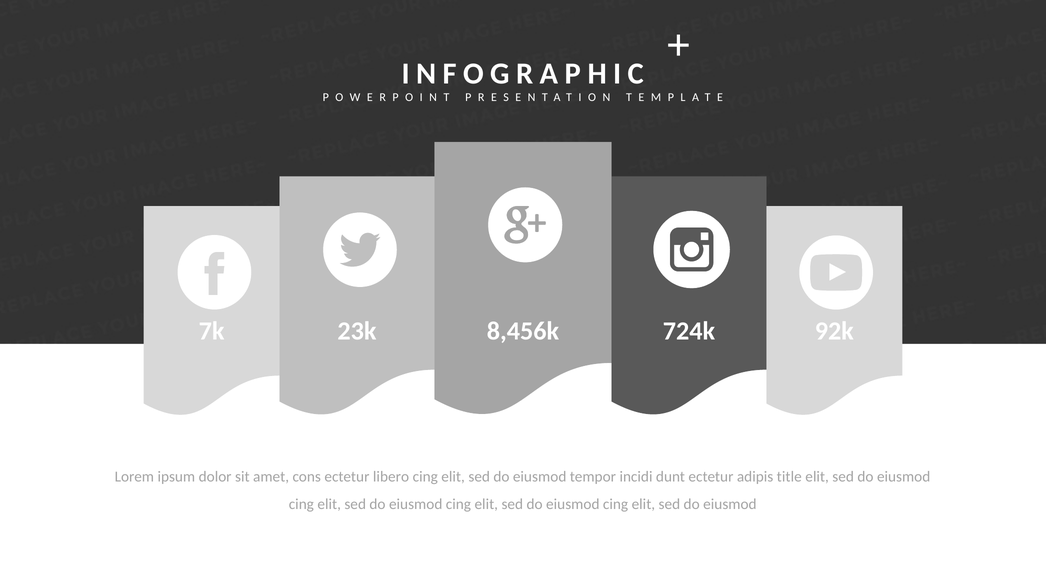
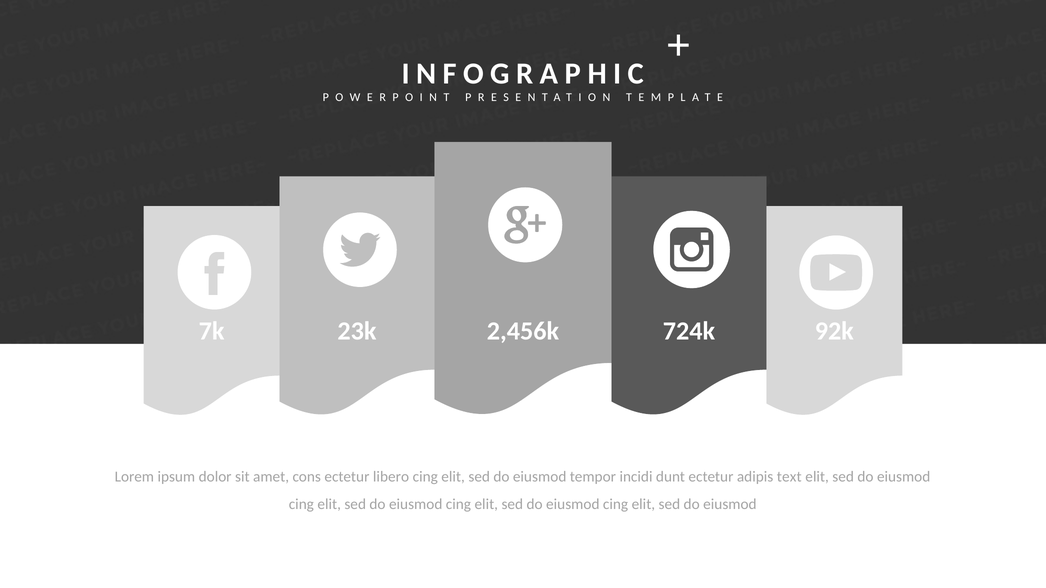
8,456k: 8,456k -> 2,456k (523, 331)
title: title -> text (789, 477)
